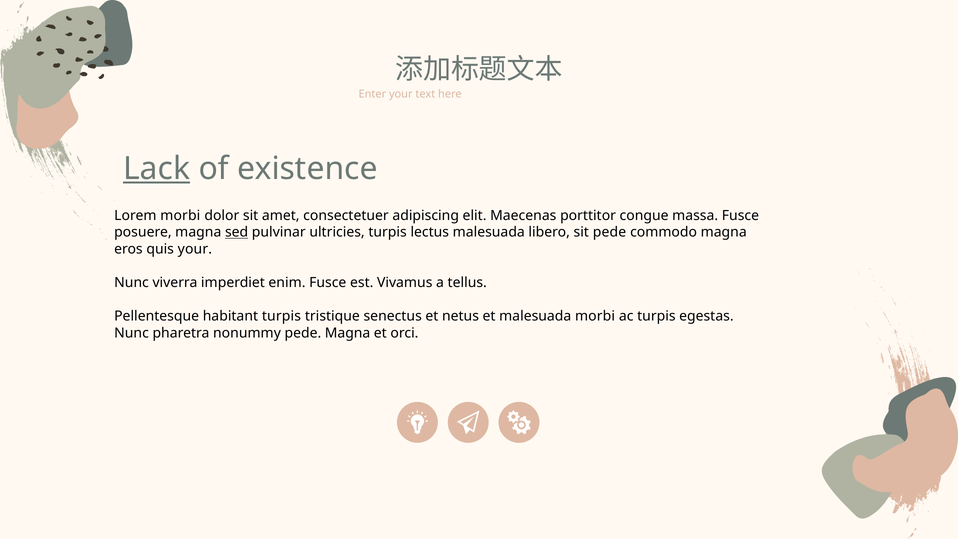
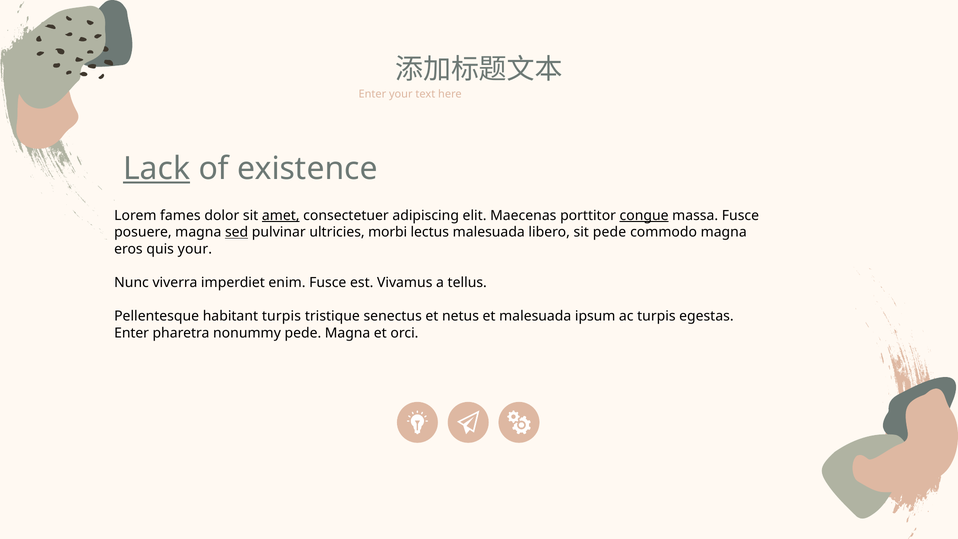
Lorem morbi: morbi -> fames (180, 215)
amet underline: none -> present (281, 215)
congue underline: none -> present (644, 215)
ultricies turpis: turpis -> morbi (388, 232)
malesuada morbi: morbi -> ipsum (595, 316)
Nunc: Nunc -> Enter (132, 333)
